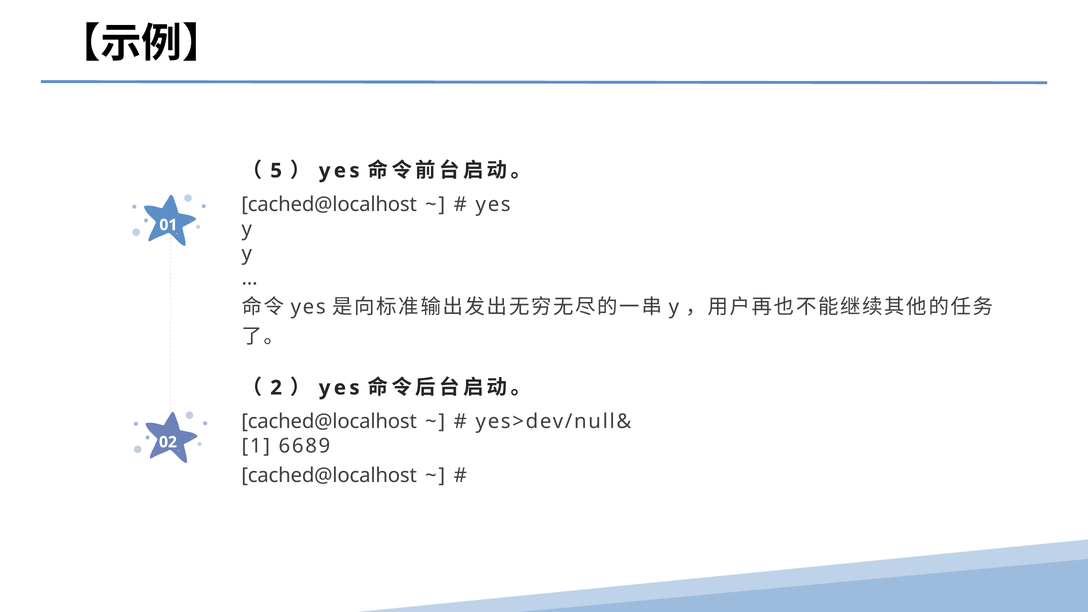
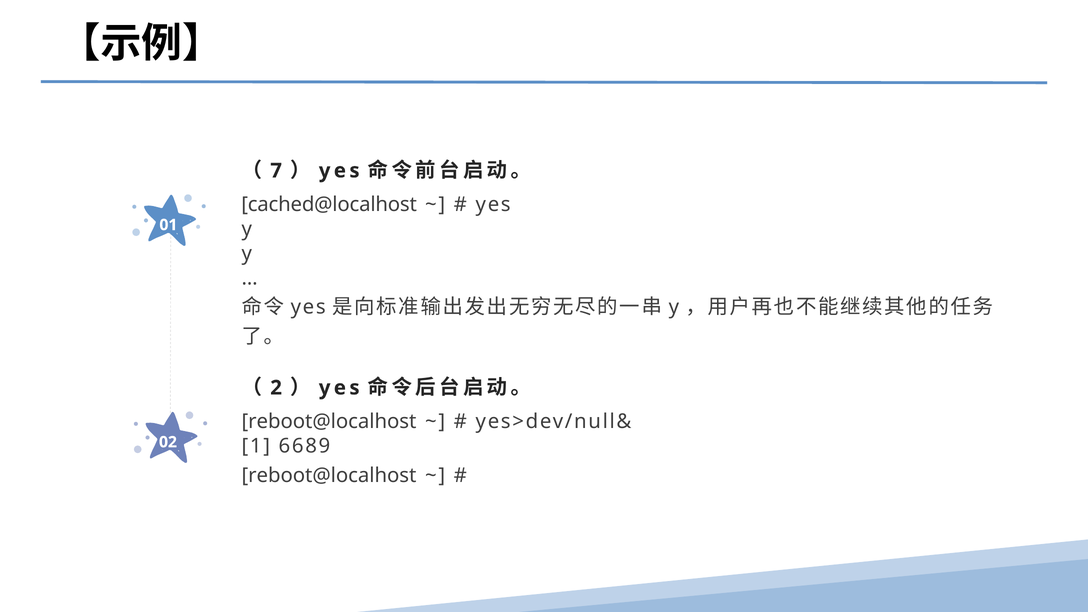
5: 5 -> 7 (276, 171)
cached@localhost: cached@localhost -> reboot@localhost (329, 422)
cached@localhost: cached@localhost -> reboot@localhost (329, 475)
